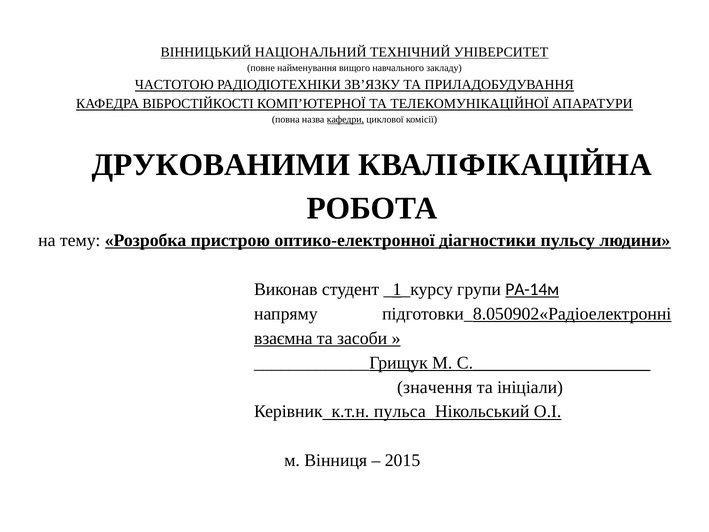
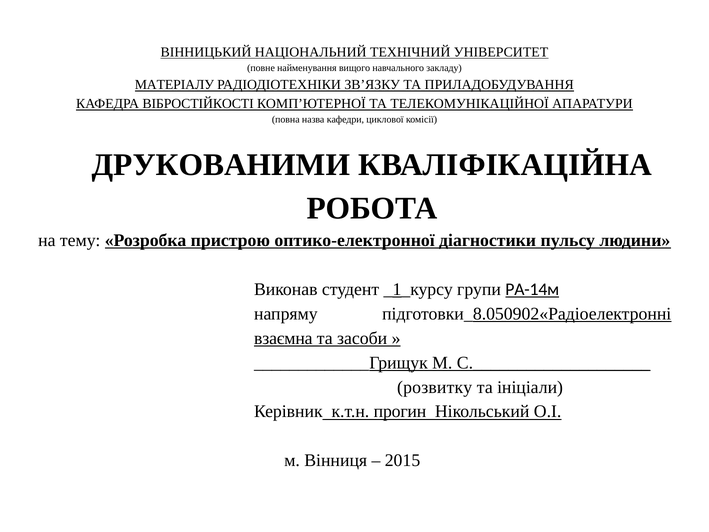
ЧАСТОТОЮ: ЧАСТОТОЮ -> МАТЕРІАЛУ (174, 85)
кафедри underline: present -> none (345, 119)
значення: значення -> розвитку (435, 387)
пульса: пульса -> прогин (400, 411)
